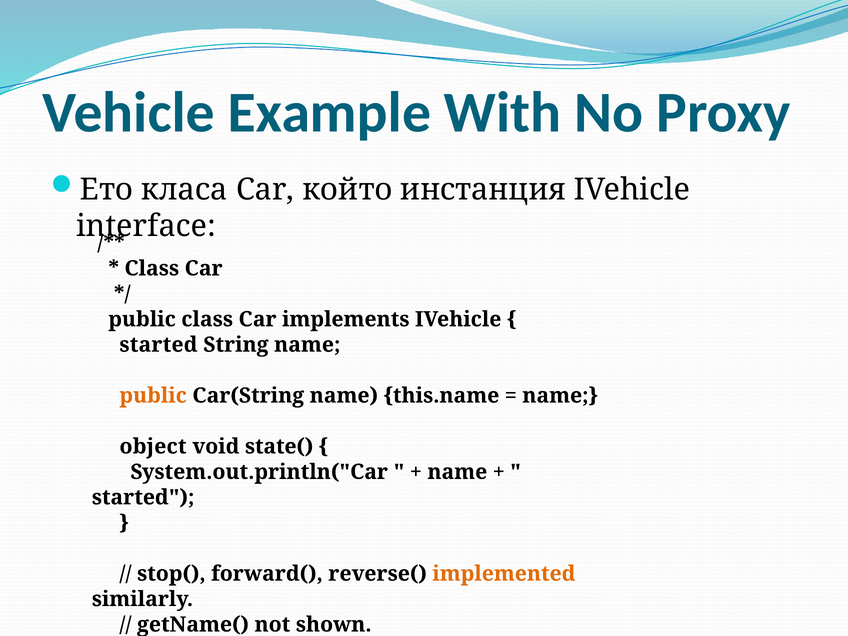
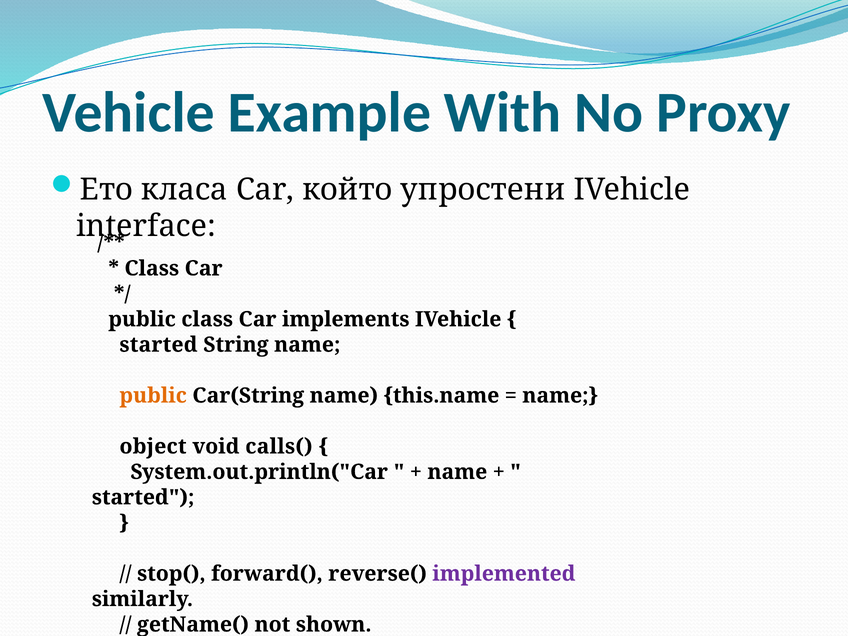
инстанция: инстанция -> упростени (483, 189)
state(: state( -> calls( (279, 446)
implemented colour: orange -> purple (504, 574)
